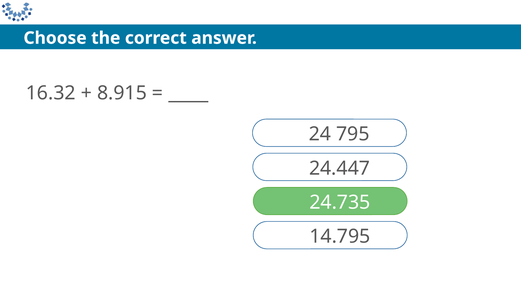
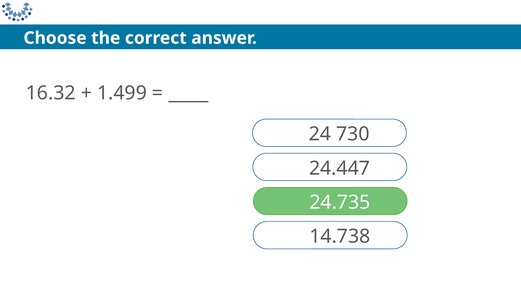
8.915: 8.915 -> 1.499 (122, 93)
795: 795 -> 730 (353, 134)
14.795: 14.795 -> 14.738 (340, 237)
